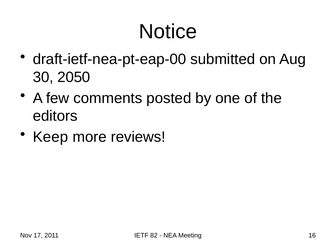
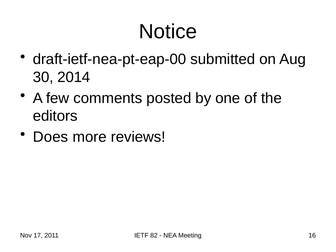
2050: 2050 -> 2014 (74, 77)
Keep: Keep -> Does (51, 137)
